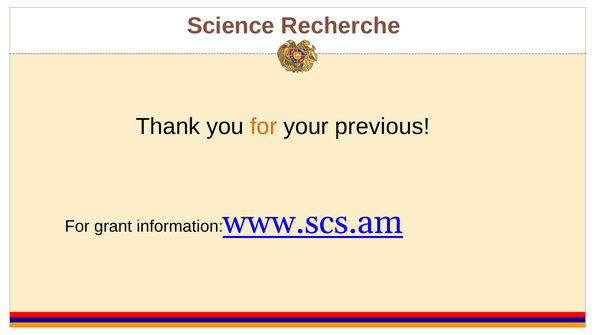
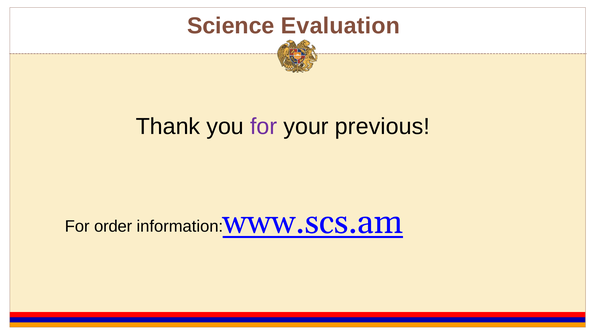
Recherche: Recherche -> Evaluation (340, 26)
for colour: orange -> purple (264, 127)
grant: grant -> order (113, 226)
